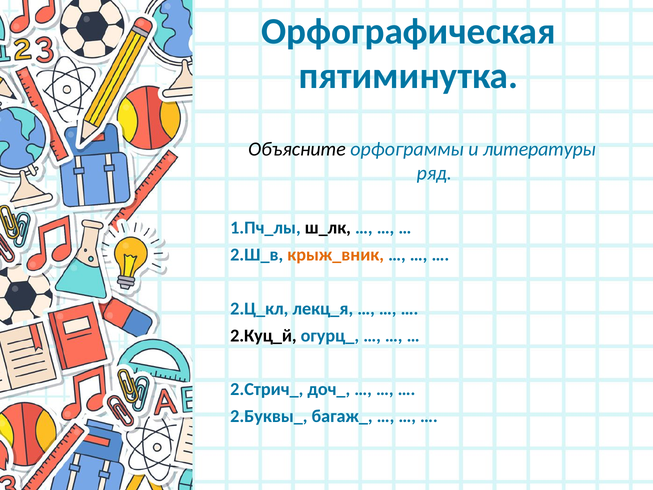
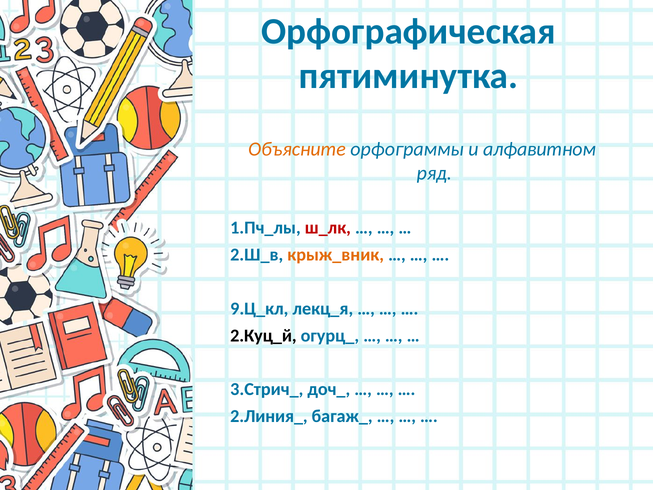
Объясните colour: black -> orange (297, 149)
литературы: литературы -> алфавитном (540, 149)
ш_лк colour: black -> red (328, 228)
2.Ц_кл: 2.Ц_кл -> 9.Ц_кл (259, 308)
2.Стрич_: 2.Стрич_ -> 3.Стрич_ (267, 389)
2.Буквы_: 2.Буквы_ -> 2.Линия_ (269, 416)
